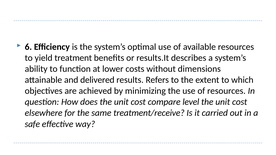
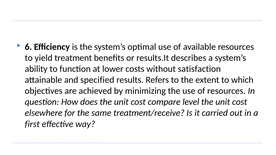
dimensions: dimensions -> satisfaction (199, 69)
delivered: delivered -> specified (97, 80)
safe: safe -> first (32, 124)
